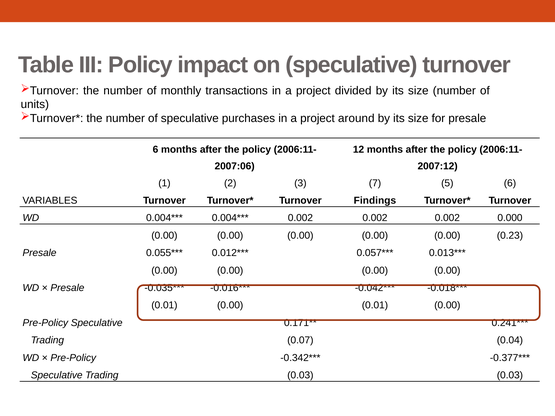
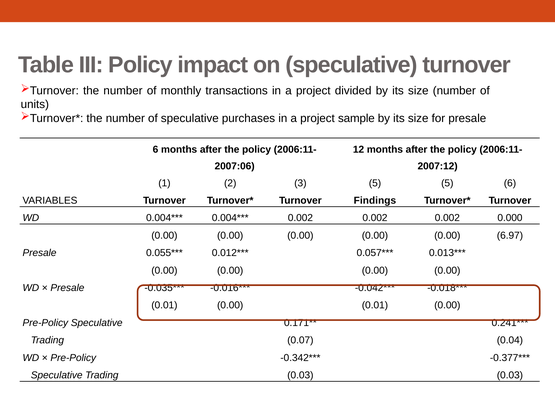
around: around -> sample (356, 118)
3 7: 7 -> 5 (375, 183)
0.23: 0.23 -> 6.97 (510, 236)
